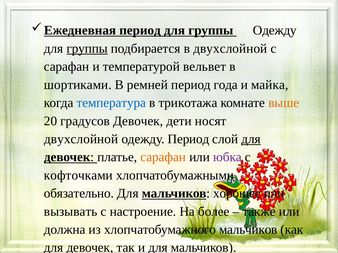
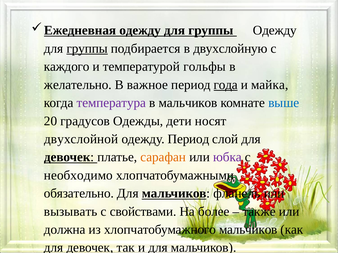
период: период -> одежду (140, 30)
в двухслойной: двухслойной -> двухслойную (230, 49)
сарафан: сарафан -> каждого (67, 67)
вельвет: вельвет -> гольфы (205, 67)
шортиками: шортиками -> желательно (78, 85)
ремней: ремней -> важное (147, 85)
года underline: none -> present (226, 85)
температура colour: blue -> purple (111, 103)
в трикотажа: трикотажа -> мальчиков (188, 103)
выше colour: orange -> blue (284, 103)
градусов Девочек: Девочек -> Одежды (138, 121)
для underline: present -> none (251, 139)
кофточками: кофточками -> необходимо (78, 176)
хорошее: хорошее -> фланель (237, 194)
настроение: настроение -> свойствами (143, 212)
